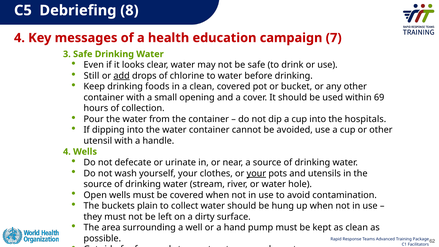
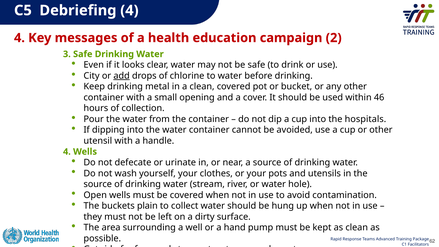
Debriefing 8: 8 -> 4 (129, 10)
7: 7 -> 2 (334, 38)
Still: Still -> City (92, 76)
foods: foods -> metal (157, 87)
69: 69 -> 46 (379, 97)
your underline: present -> none (256, 173)
